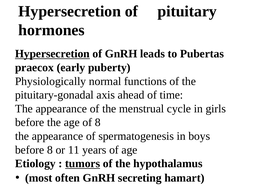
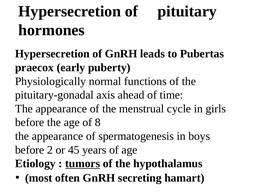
Hypersecretion underline: present -> none (52, 54)
before 8: 8 -> 2 (50, 150)
11: 11 -> 45 (74, 150)
